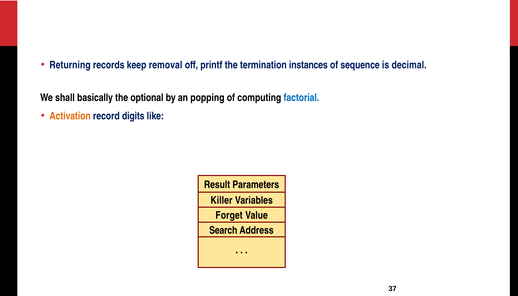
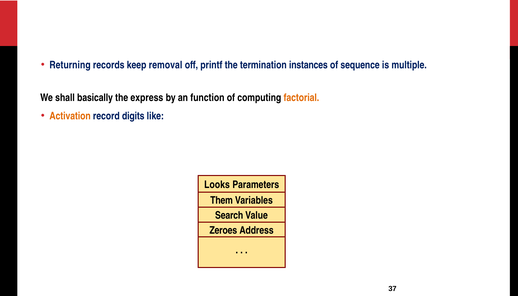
decimal: decimal -> multiple (409, 65)
optional: optional -> express (147, 98)
popping: popping -> function (207, 98)
factorial colour: blue -> orange (301, 98)
Result: Result -> Looks (217, 185)
Killer: Killer -> Them (222, 201)
Forget: Forget -> Search (229, 215)
Search: Search -> Zeroes (223, 230)
